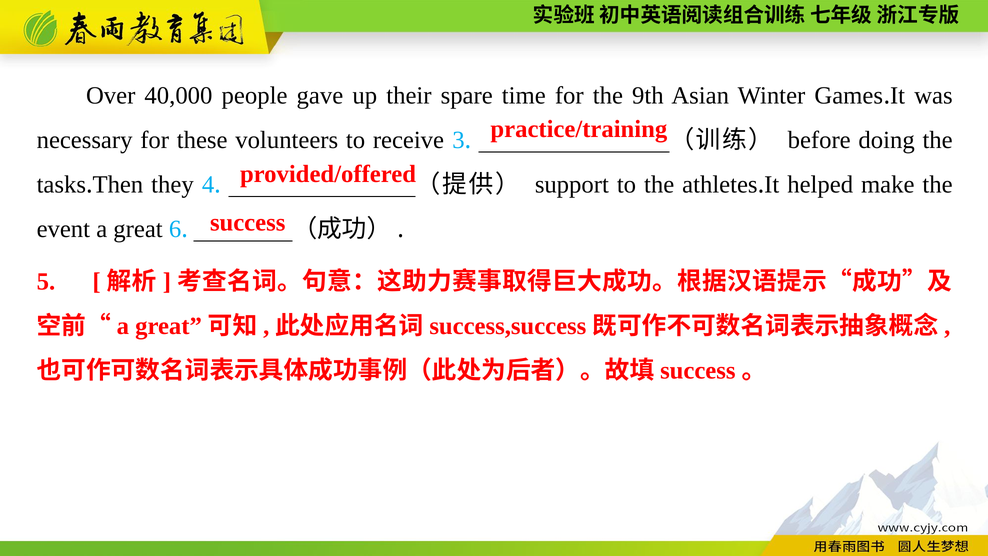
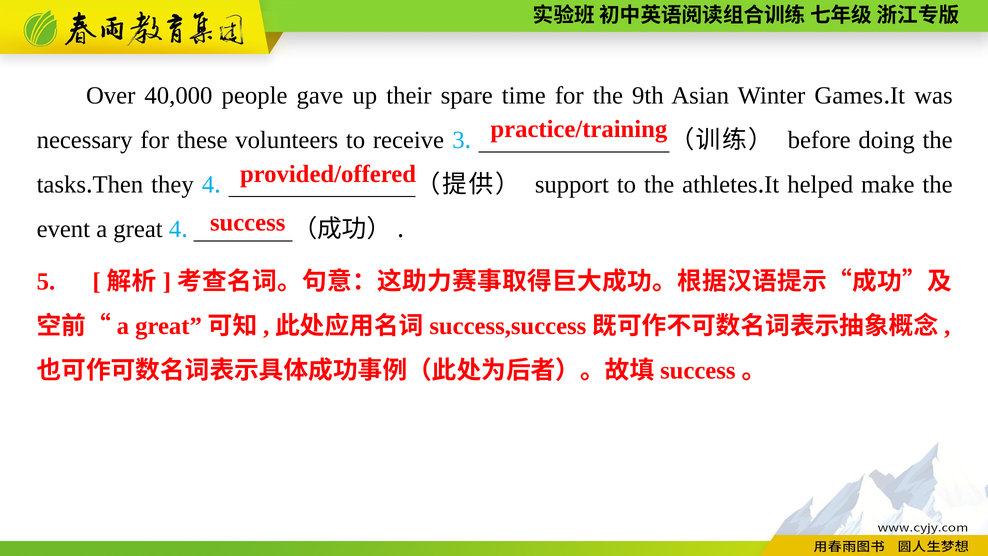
great 6: 6 -> 4 (175, 229)
